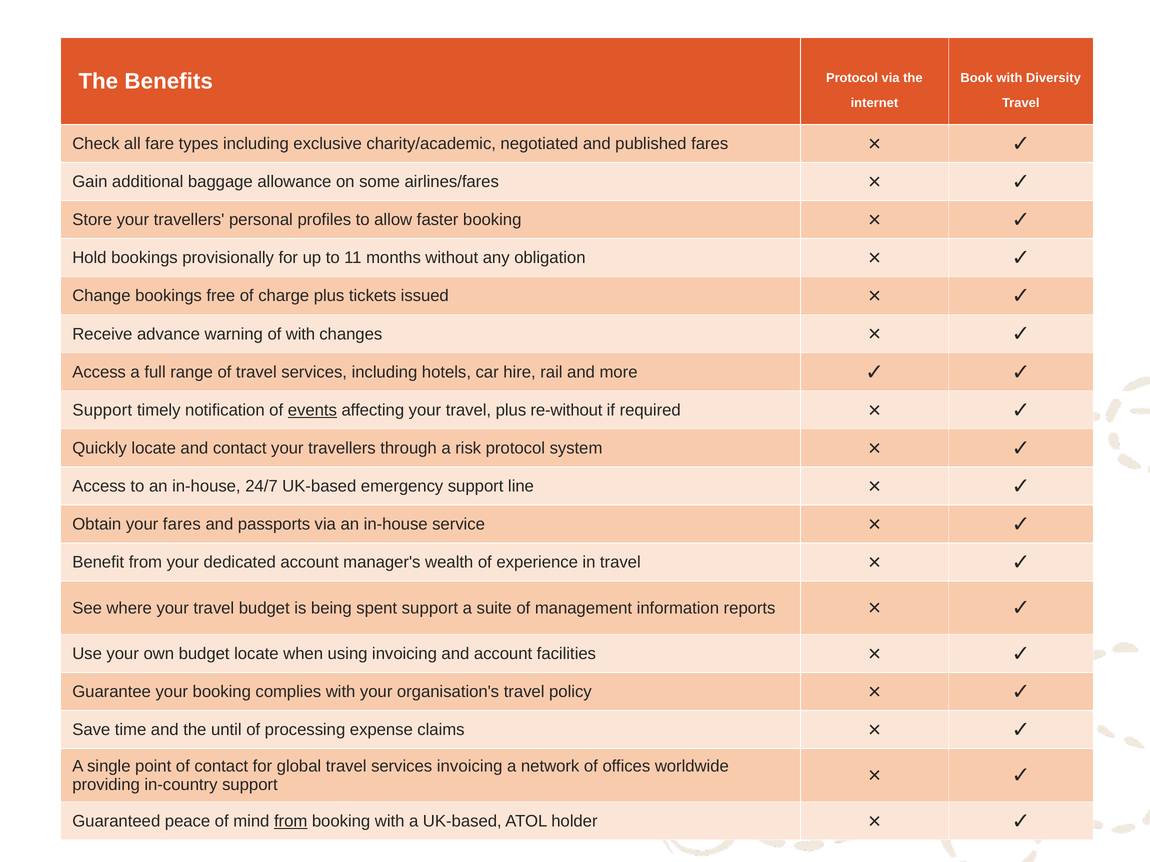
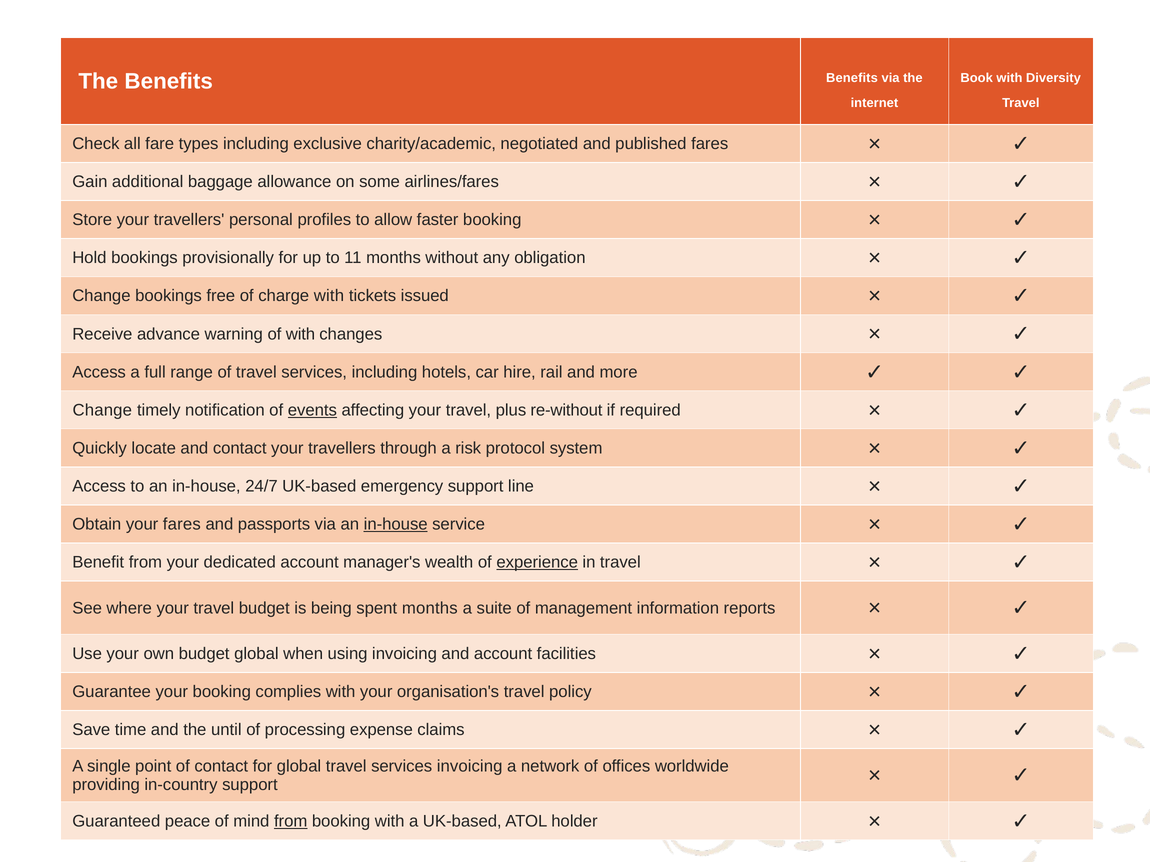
Benefits Protocol: Protocol -> Benefits (852, 78)
charge plus: plus -> with (329, 296)
Support: Support -> Change (102, 410)
in-house underline: none -> present (396, 525)
experience underline: none -> present (537, 563)
spent support: support -> months (430, 608)
budget locate: locate -> global (256, 654)
